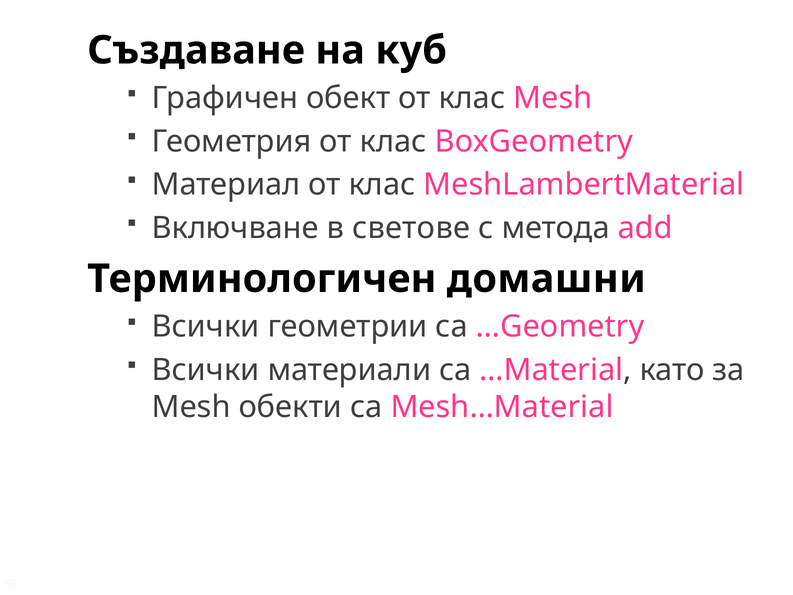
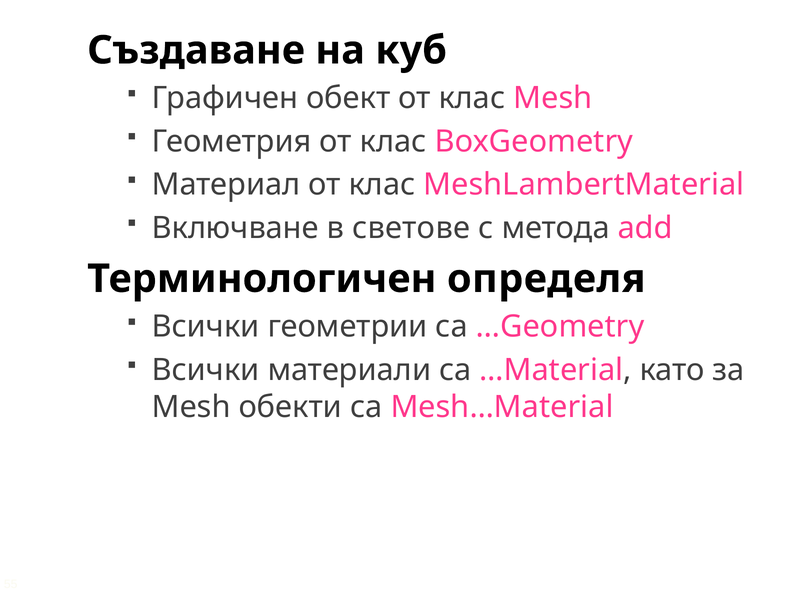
домашни: домашни -> определя (546, 279)
